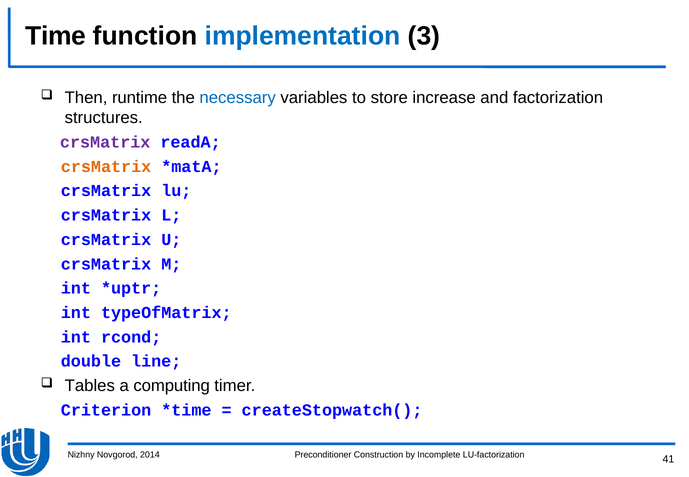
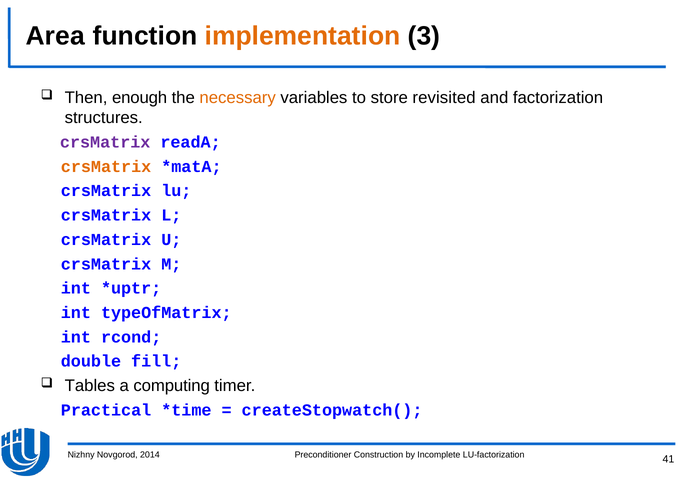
Time: Time -> Area (55, 36)
implementation colour: blue -> orange (303, 36)
runtime: runtime -> enough (140, 98)
necessary colour: blue -> orange (238, 98)
increase: increase -> revisited (444, 98)
line: line -> fill (156, 361)
Criterion: Criterion -> Practical (106, 410)
